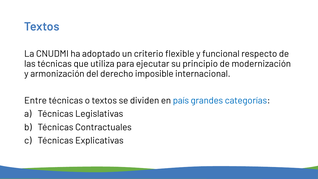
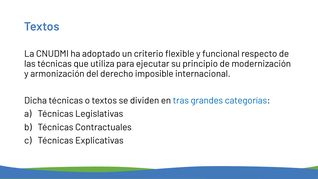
Entre: Entre -> Dicha (36, 100)
país: país -> tras (181, 100)
